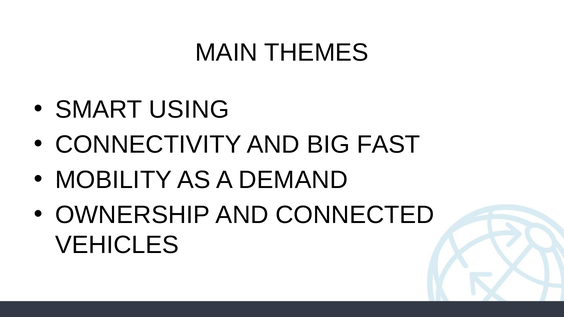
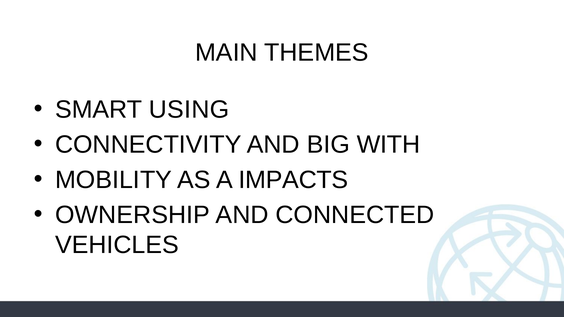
FAST: FAST -> WITH (388, 145)
DEMAND: DEMAND -> IMPACTS (293, 180)
